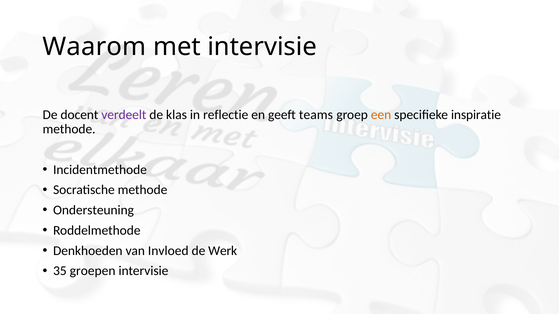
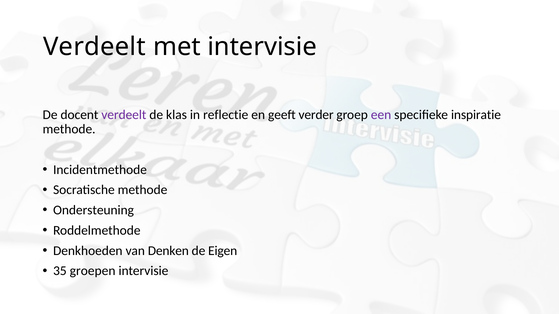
Waarom: Waarom -> Verdeelt (94, 47)
teams: teams -> verder (316, 115)
een colour: orange -> purple (381, 115)
Invloed: Invloed -> Denken (168, 251)
Werk: Werk -> Eigen (223, 251)
